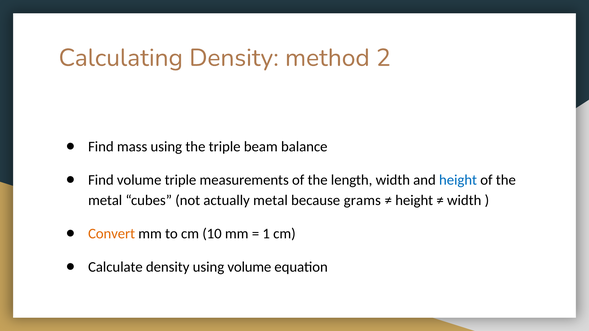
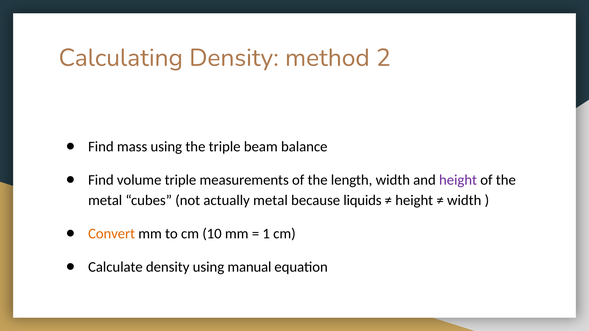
height colour: blue -> purple (458, 180)
grams: grams -> liquids (362, 200)
using volume: volume -> manual (249, 267)
